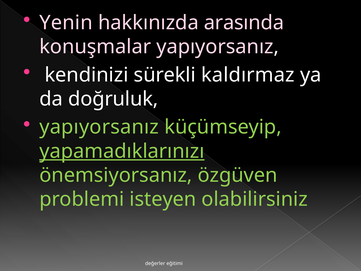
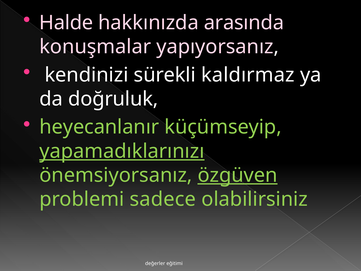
Yenin: Yenin -> Halde (66, 23)
yapıyorsanız: yapıyorsanız -> heyecanlanır (99, 127)
özgüven underline: none -> present (238, 175)
isteyen: isteyen -> sadece (163, 199)
